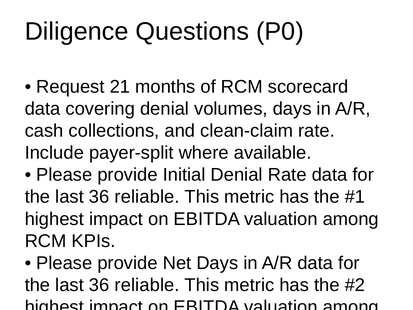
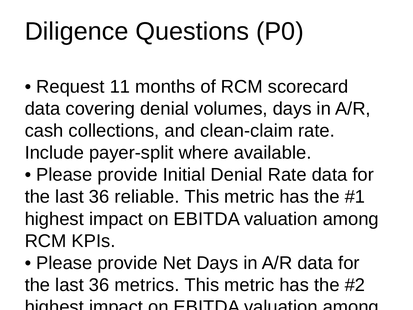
21: 21 -> 11 (120, 87)
reliable: reliable -> metrics (147, 285)
